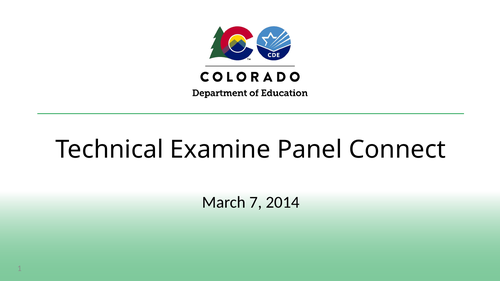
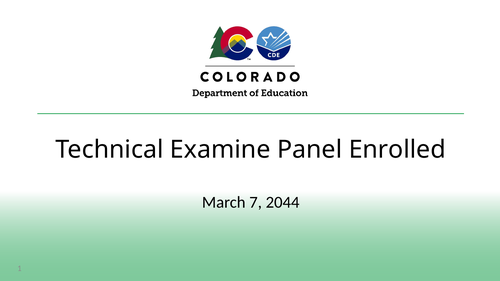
Connect: Connect -> Enrolled (397, 150)
2014: 2014 -> 2044 (283, 203)
